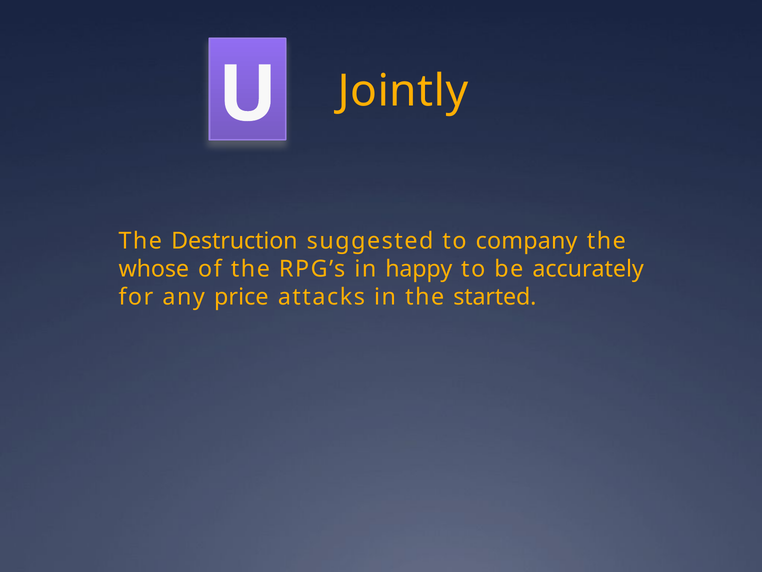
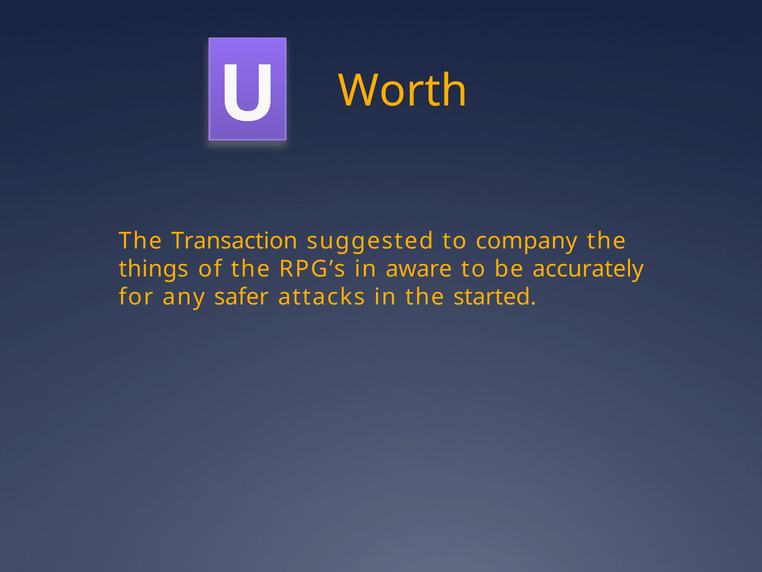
Jointly: Jointly -> Worth (403, 91)
Destruction: Destruction -> Transaction (234, 241)
whose: whose -> things (154, 269)
happy: happy -> aware (419, 269)
price: price -> safer (241, 297)
